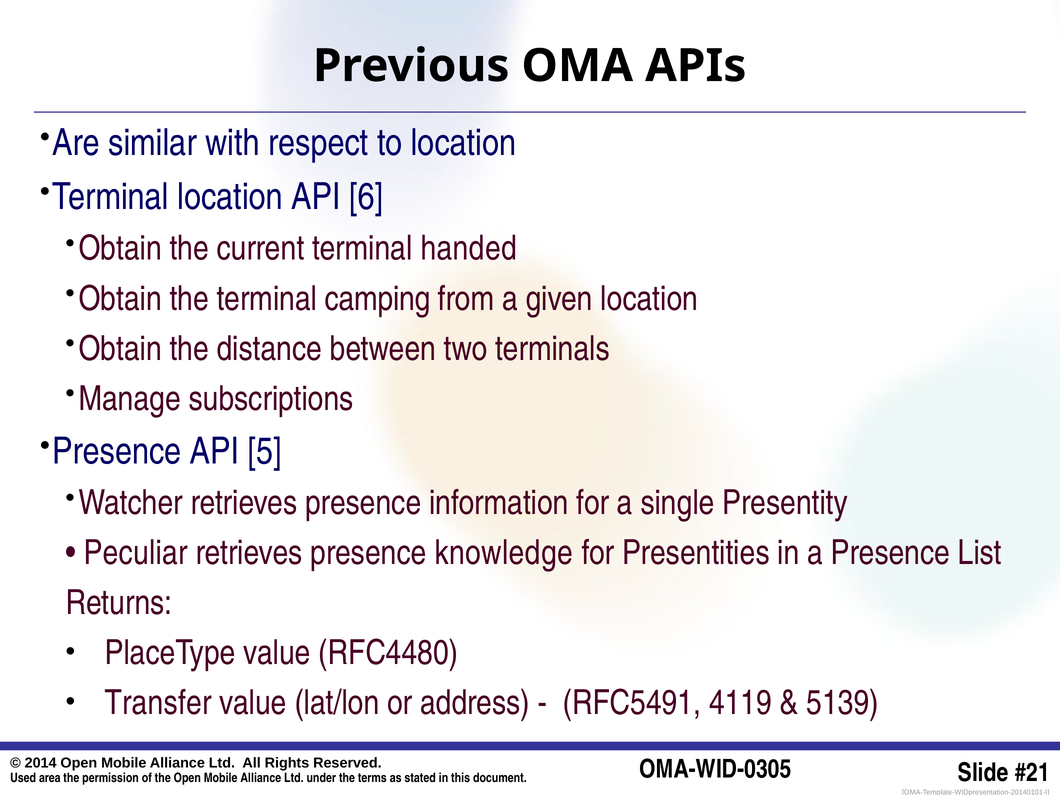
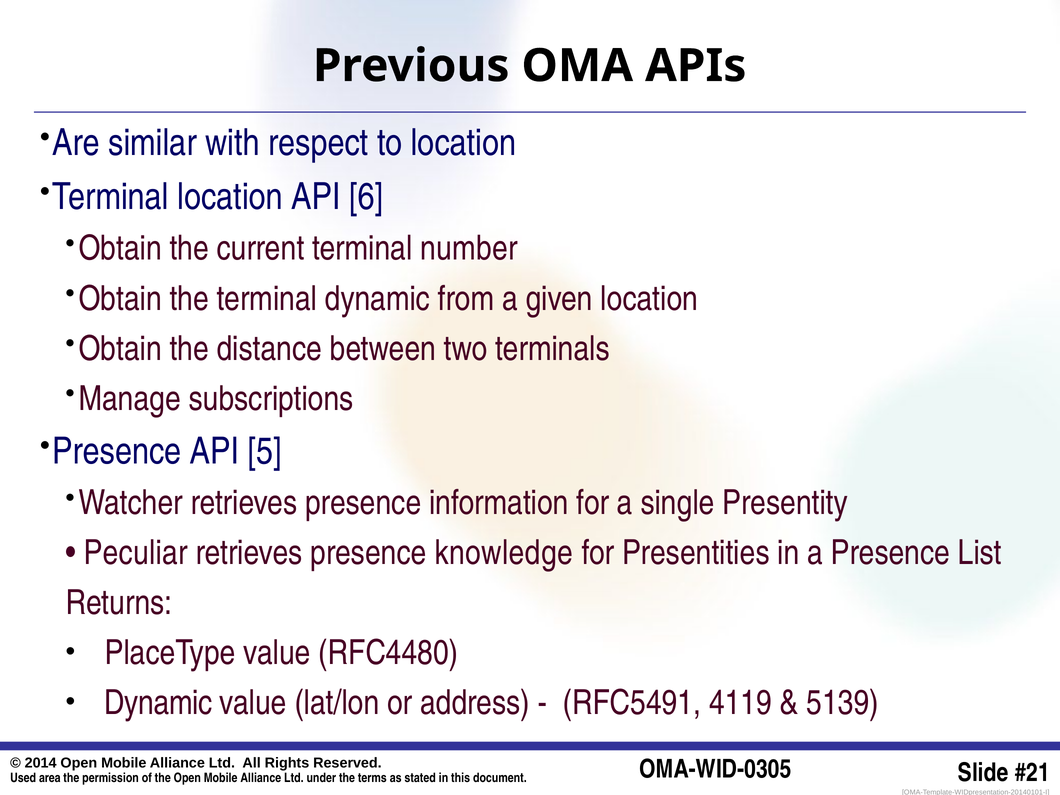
handed: handed -> number (469, 249)
terminal camping: camping -> dynamic (377, 299)
Transfer: Transfer -> Dynamic (158, 703)
